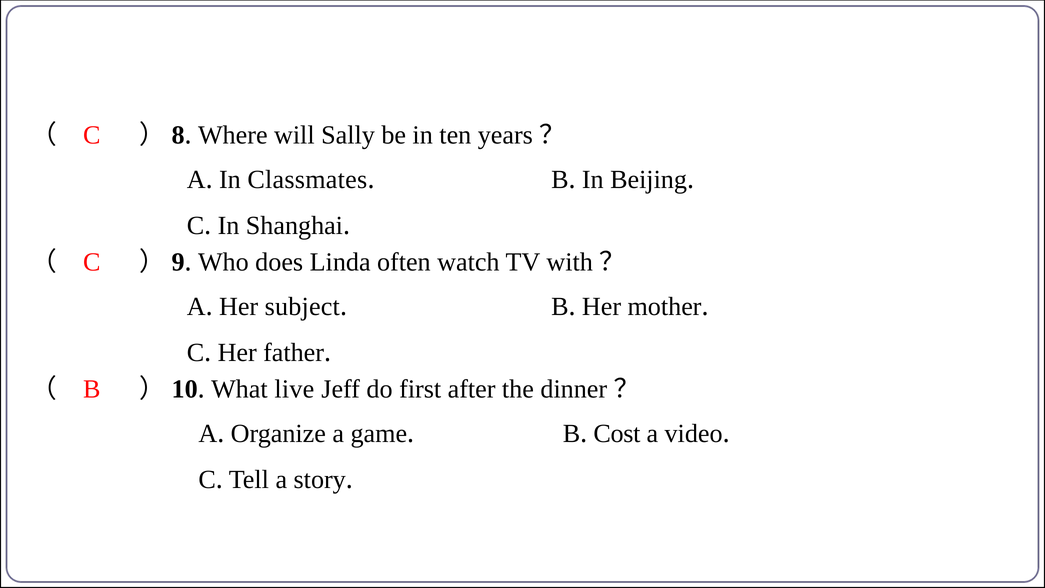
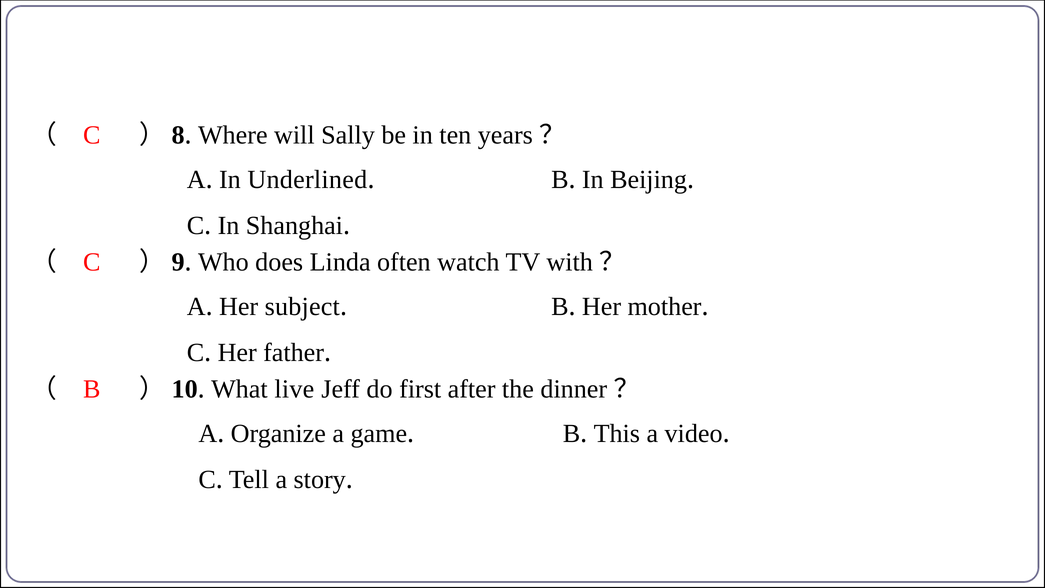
Classmates: Classmates -> Underlined (307, 180)
Cost: Cost -> This (617, 433)
